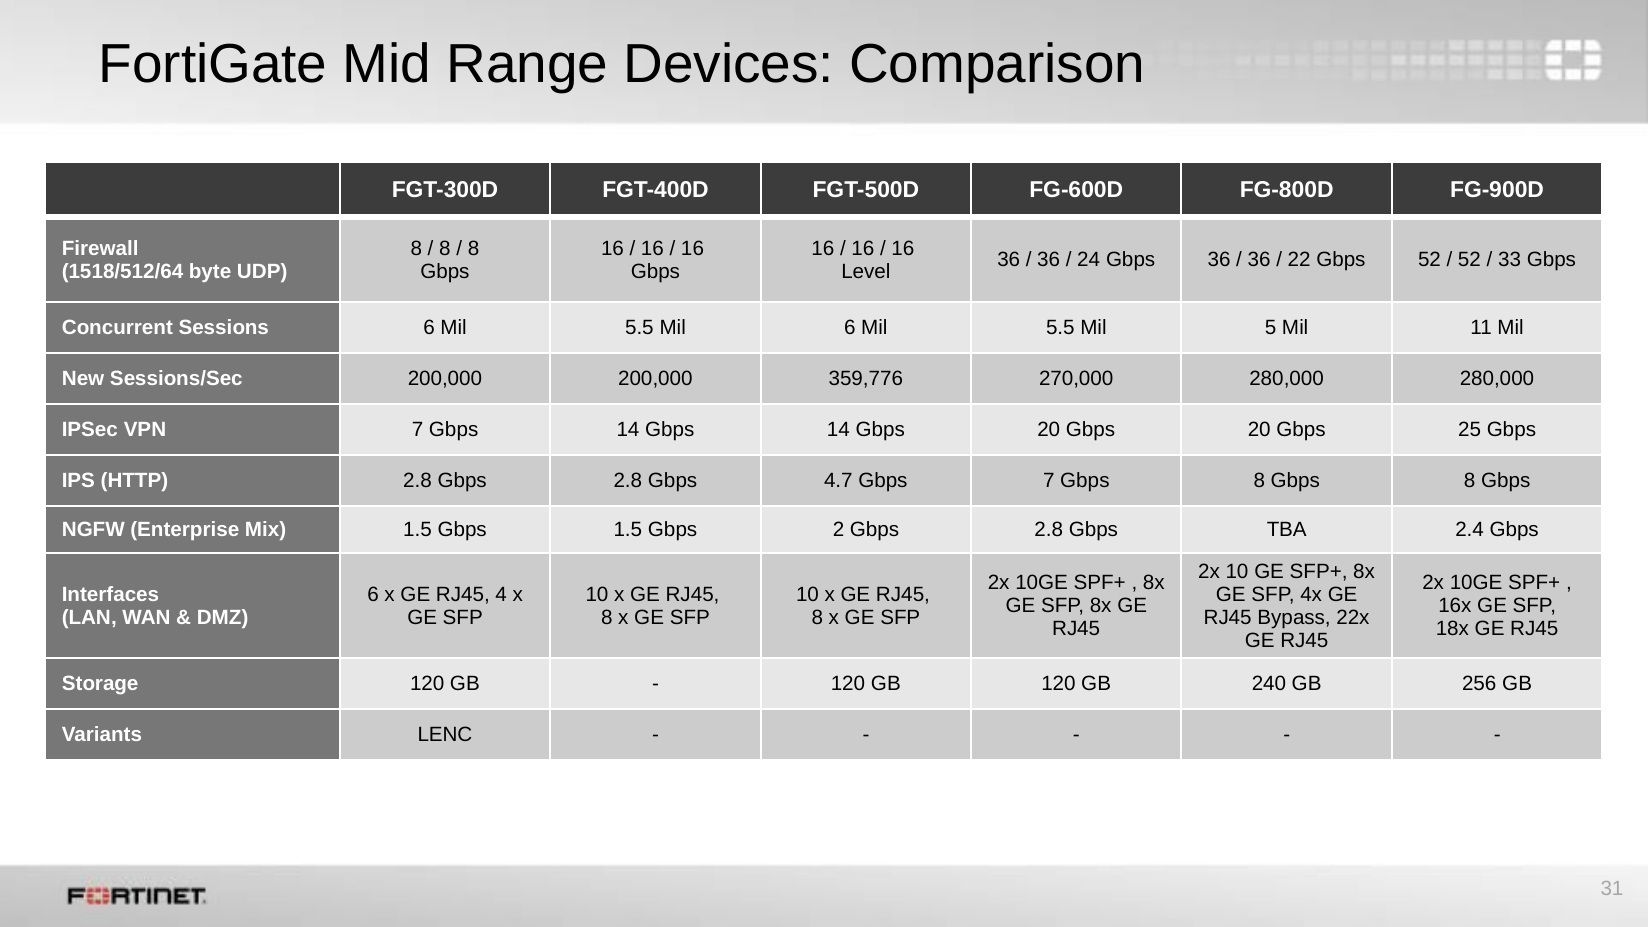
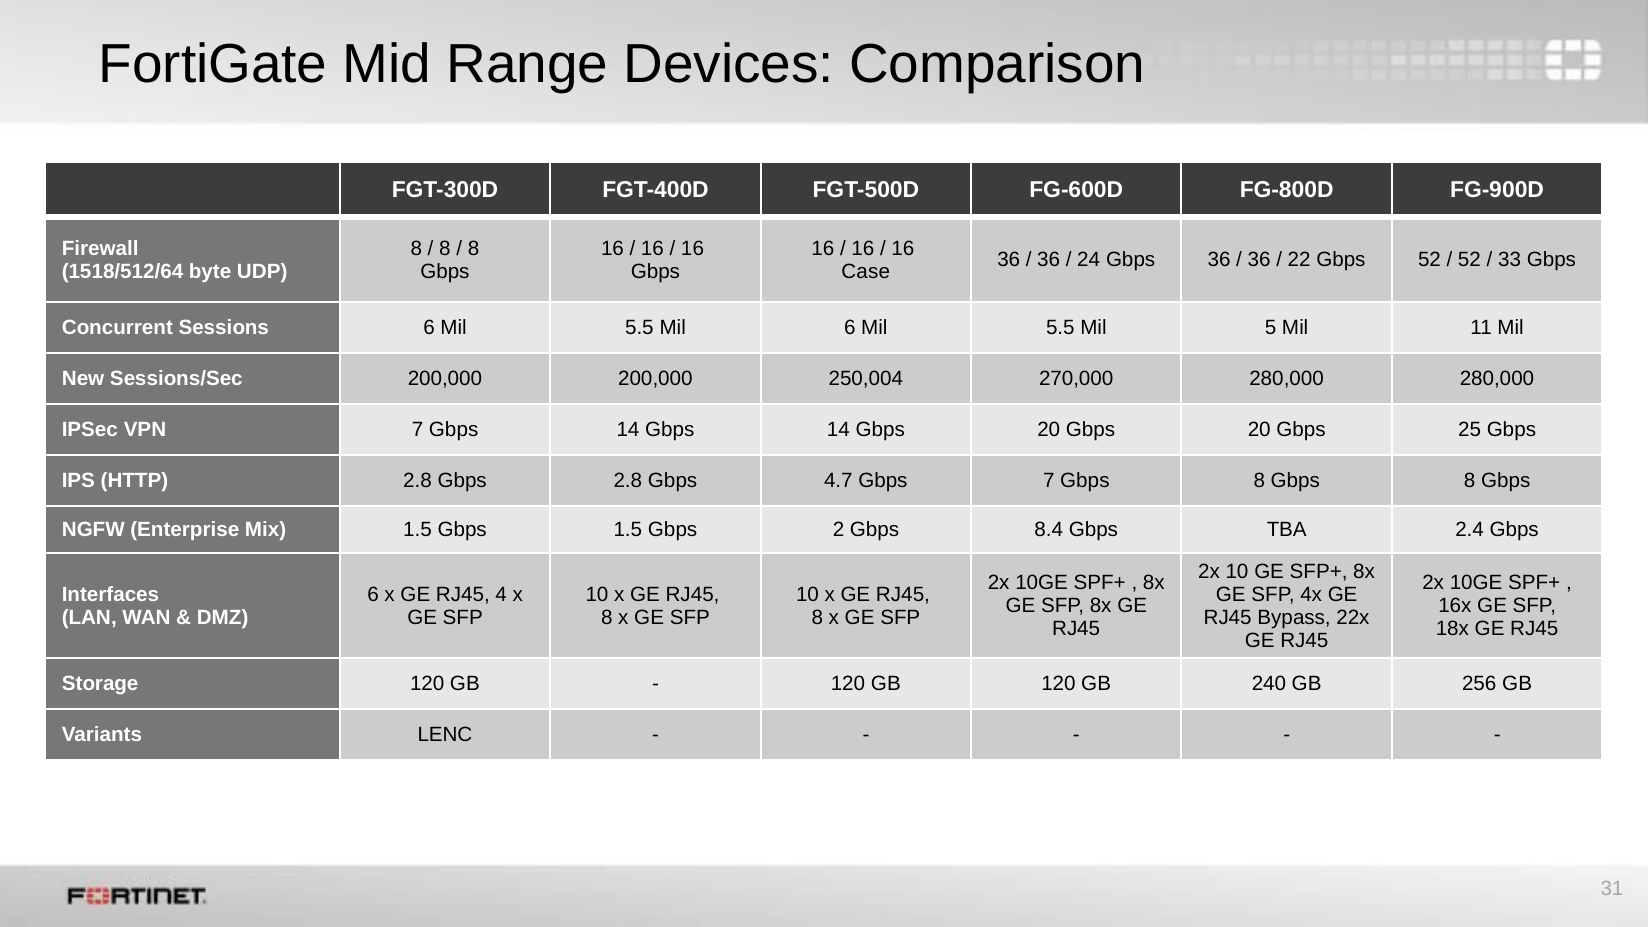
Level: Level -> Case (866, 271)
359,776: 359,776 -> 250,004 (866, 379)
2 Gbps 2.8: 2.8 -> 8.4 (1049, 530)
